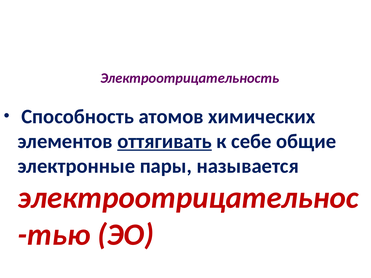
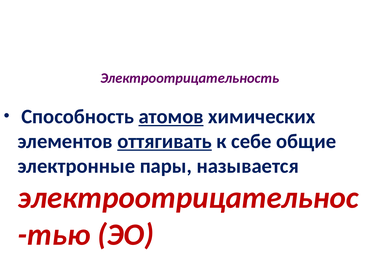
атомов underline: none -> present (171, 117)
